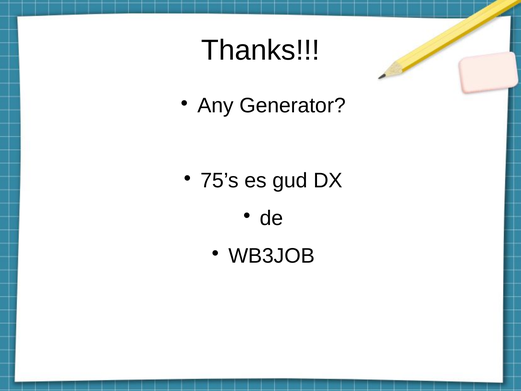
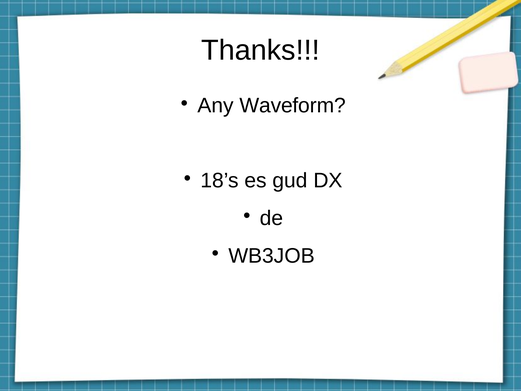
Generator: Generator -> Waveform (293, 106)
75’s: 75’s -> 18’s (220, 181)
